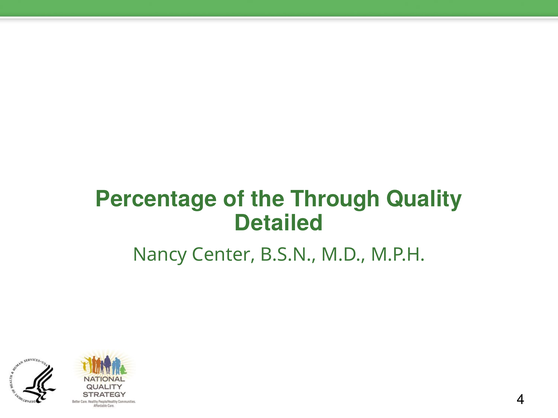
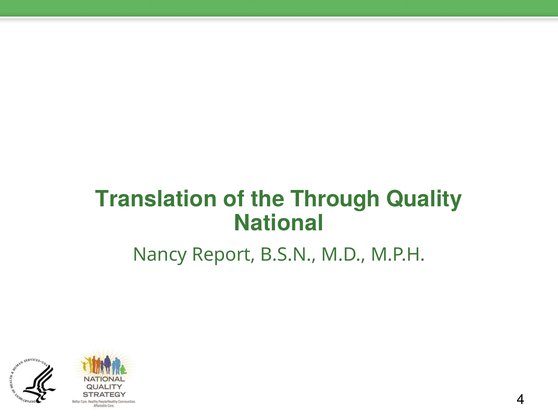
Percentage: Percentage -> Translation (156, 199)
Detailed: Detailed -> National (279, 223)
Center: Center -> Report (224, 255)
